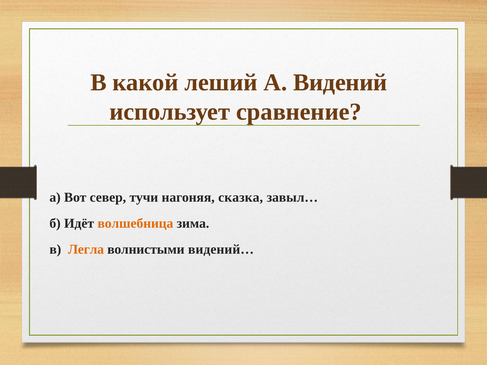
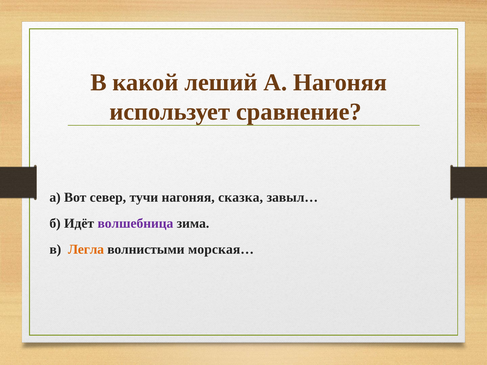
А Видений: Видений -> Нагоняя (340, 83)
волшебница colour: orange -> purple (135, 224)
видений…: видений… -> морская… (221, 250)
